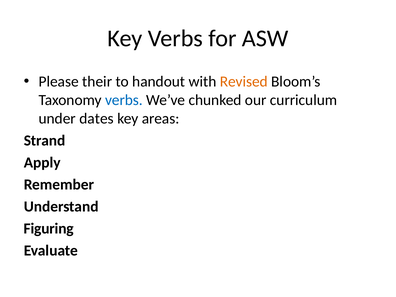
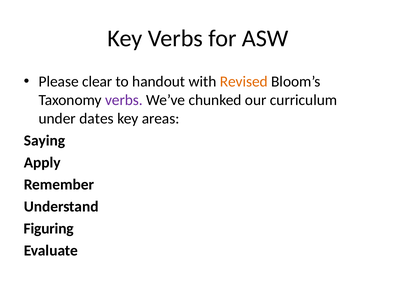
their: their -> clear (97, 82)
verbs colour: blue -> purple (124, 100)
Strand: Strand -> Saying (44, 141)
